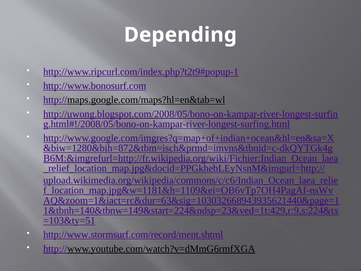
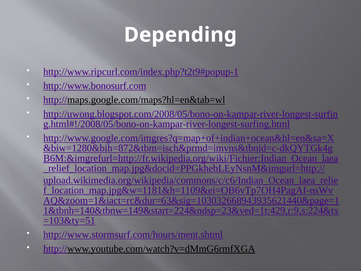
http://www.stormsurf.com/record/ment.shtml: http://www.stormsurf.com/record/ment.shtml -> http://www.stormsurf.com/hours/ment.shtml (133, 234)
